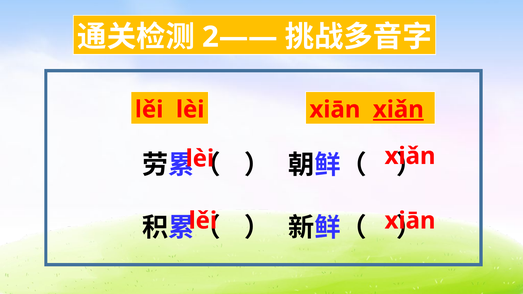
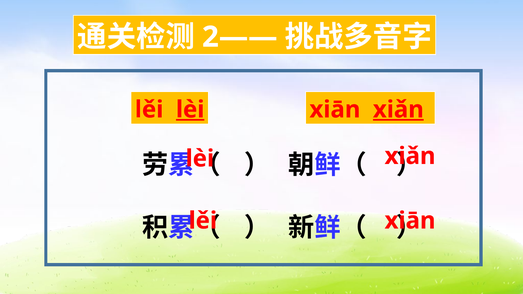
lèi underline: none -> present (190, 110)
